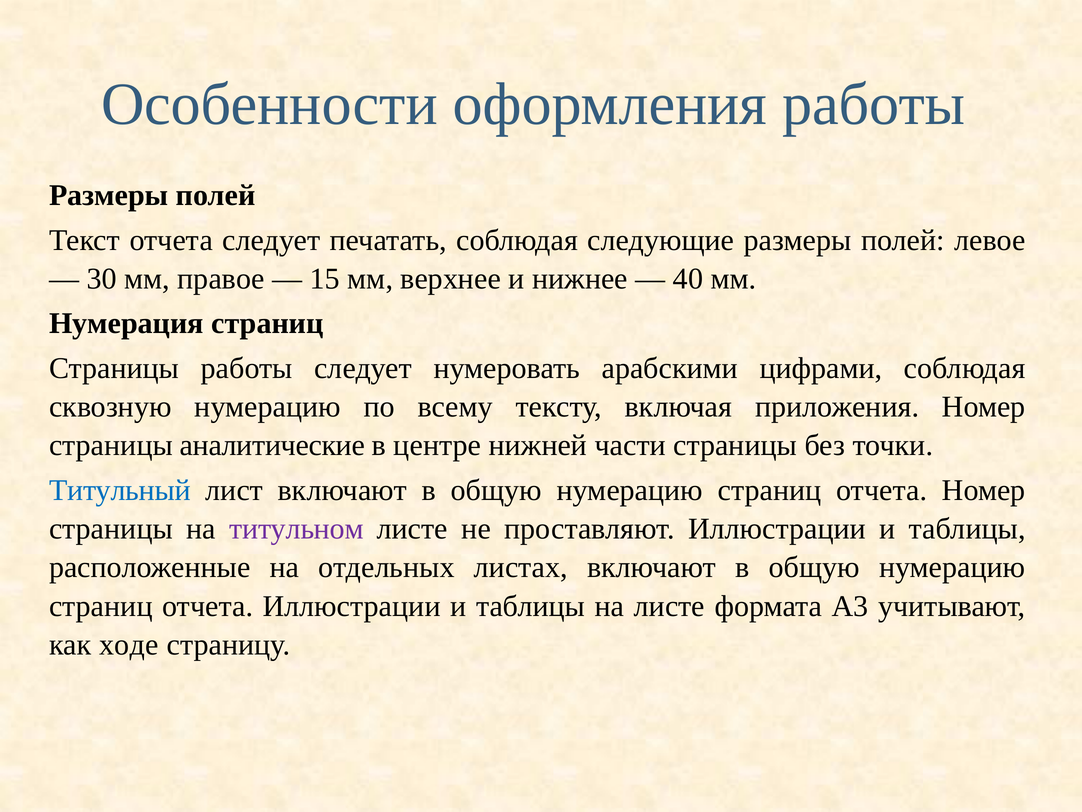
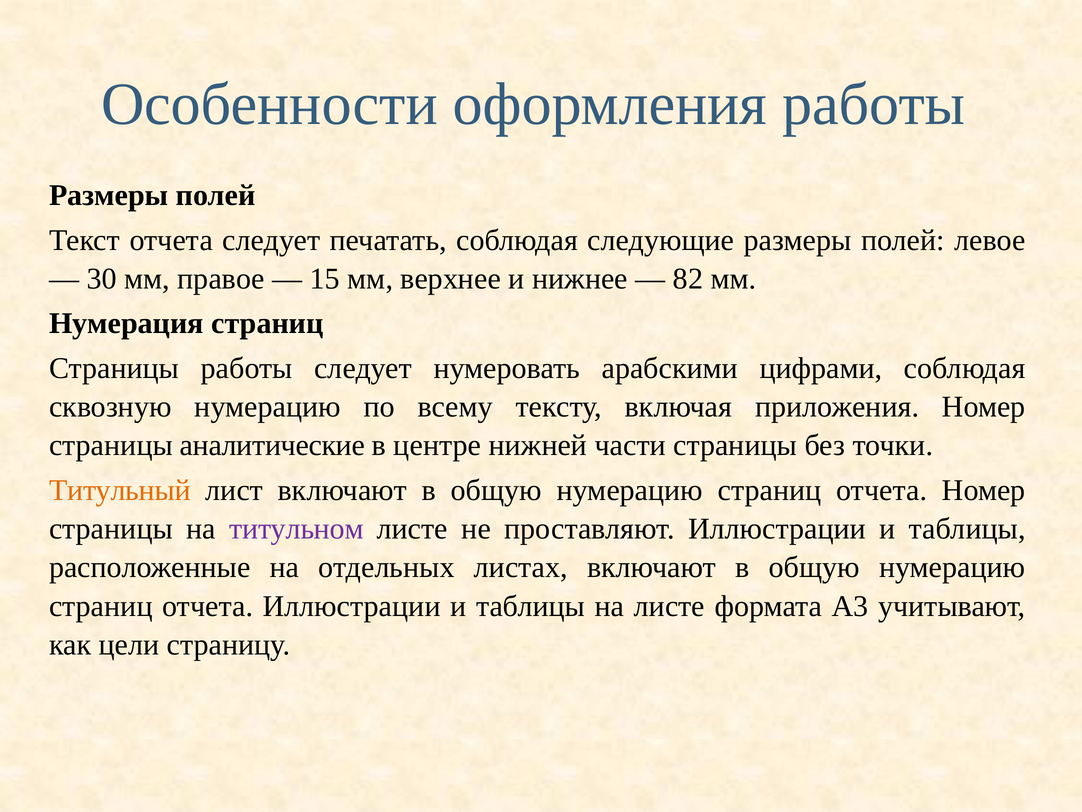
40: 40 -> 82 (688, 279)
Титульный colour: blue -> orange (120, 490)
ходе: ходе -> цели (129, 644)
